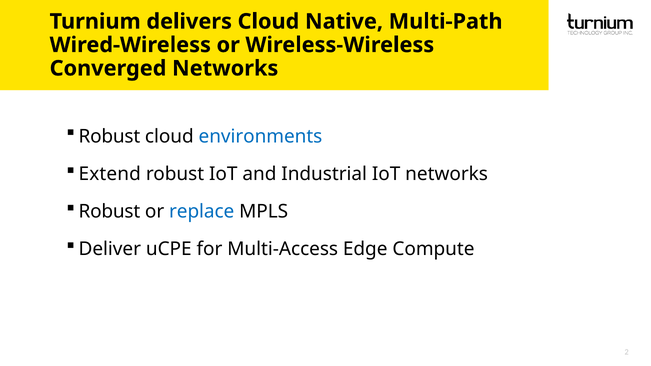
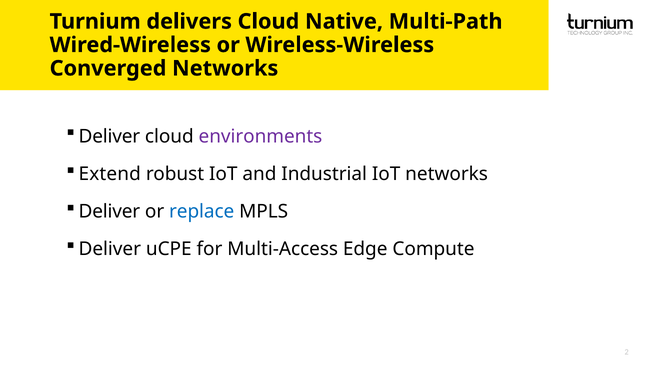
Robust: Robust -> Deliver (109, 136)
environments colour: blue -> purple (260, 136)
Robust: Robust -> Deliver (109, 212)
